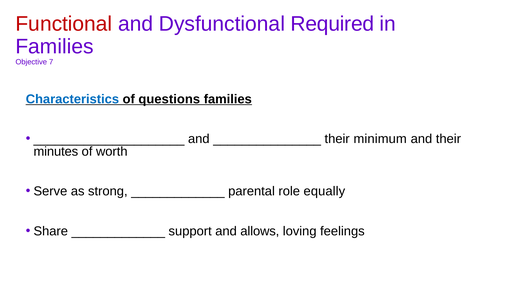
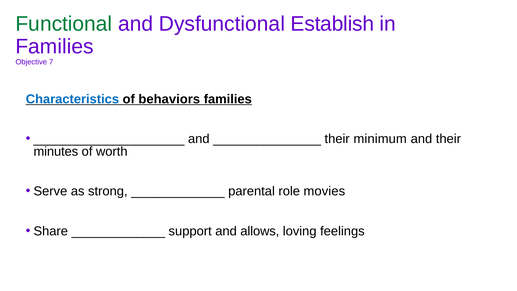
Functional colour: red -> green (64, 24)
Required: Required -> Establish (332, 24)
questions: questions -> behaviors (169, 99)
equally: equally -> movies (324, 191)
